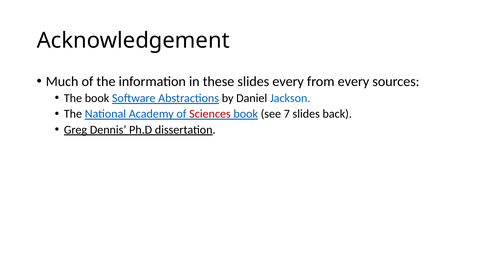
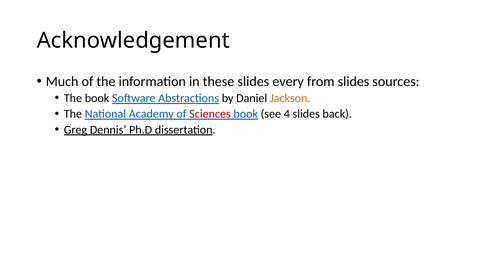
from every: every -> slides (354, 81)
Jackson colour: blue -> orange (290, 98)
7: 7 -> 4 (287, 114)
